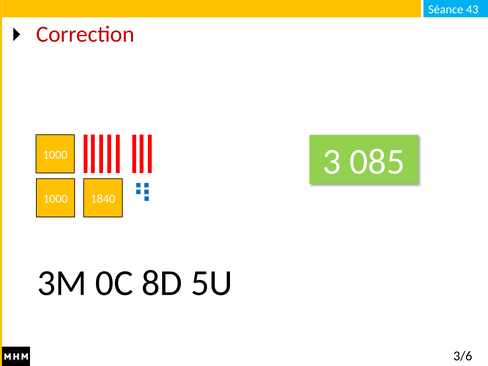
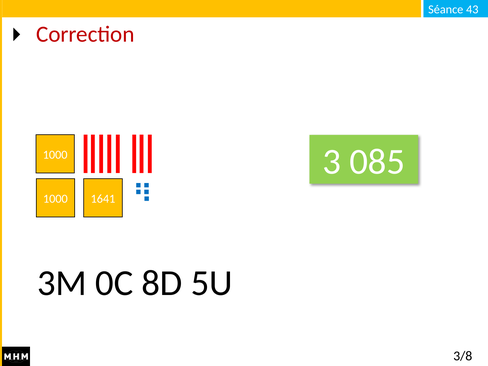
1840: 1840 -> 1641 (103, 199)
3/6: 3/6 -> 3/8 (463, 356)
